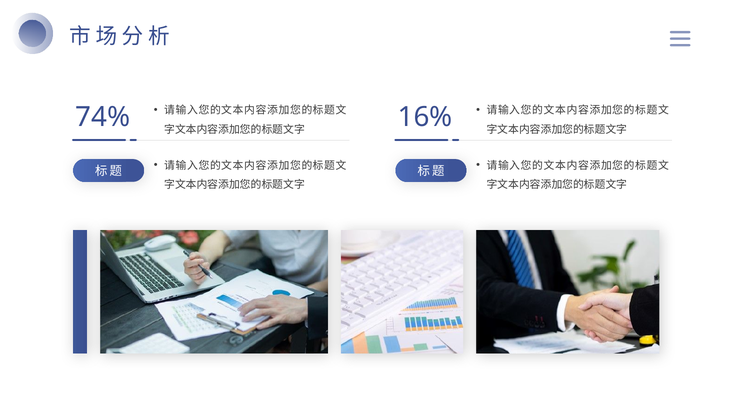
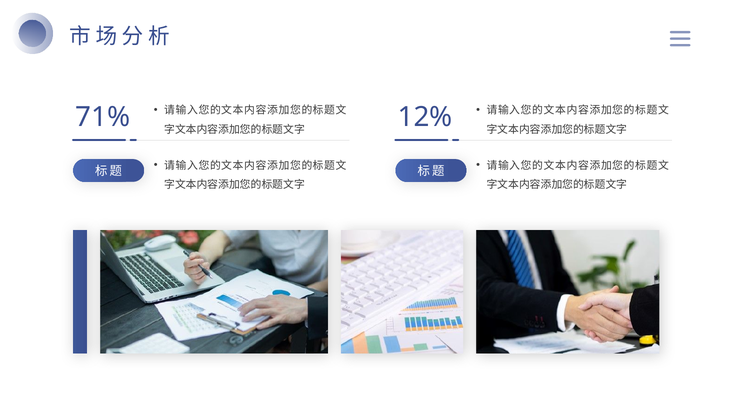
74%: 74% -> 71% (103, 117)
16%: 16% -> 12% (425, 117)
